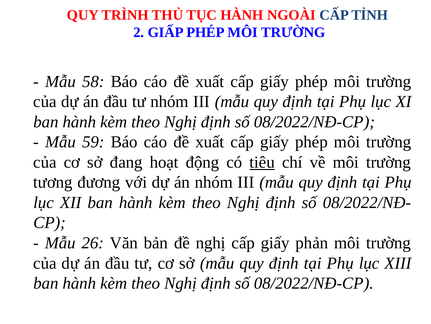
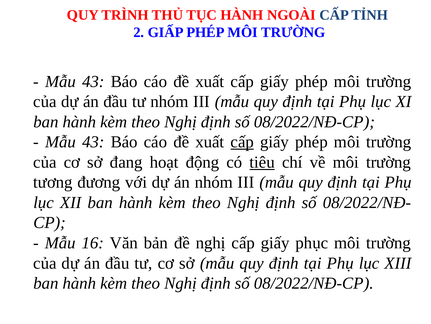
58: 58 -> 43 (93, 81)
59: 59 -> 43 (93, 142)
cấp underline: none -> present (242, 142)
26: 26 -> 16 (93, 242)
phản: phản -> phục (312, 242)
